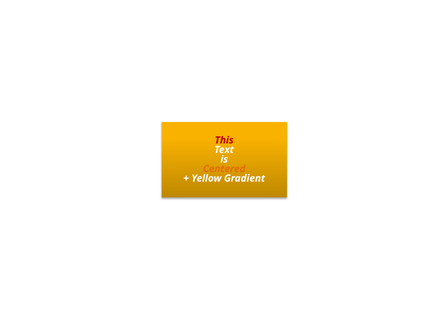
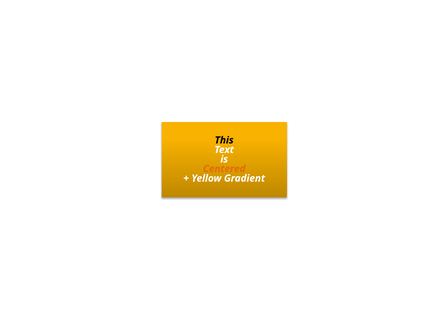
This colour: red -> black (224, 140)
